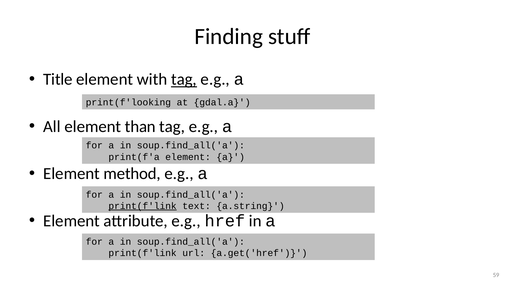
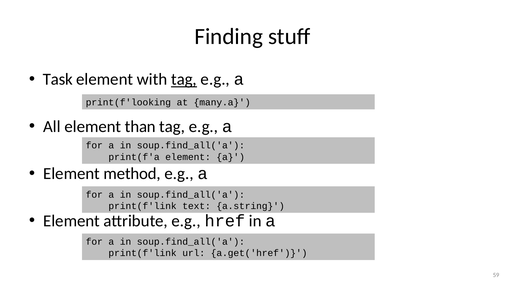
Title: Title -> Task (58, 79)
gdal.a: gdal.a -> many.a (222, 103)
print(f'link underline: present -> none (143, 206)
